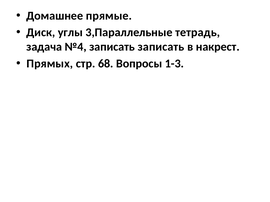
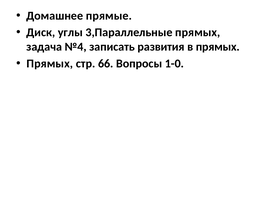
3,Параллельные тетрадь: тетрадь -> прямых (198, 33)
записать записать: записать -> развития (161, 47)
в накрест: накрест -> прямых (218, 47)
68: 68 -> 66 (106, 64)
1-3: 1-3 -> 1-0 (174, 64)
